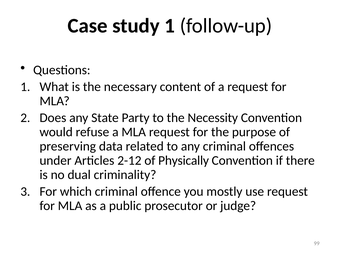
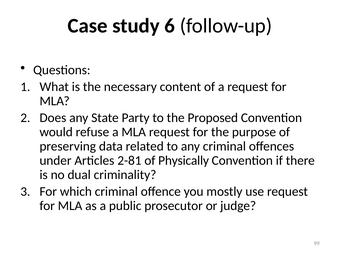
study 1: 1 -> 6 (170, 26)
Necessity: Necessity -> Proposed (213, 118)
2-12: 2-12 -> 2-81 (129, 161)
